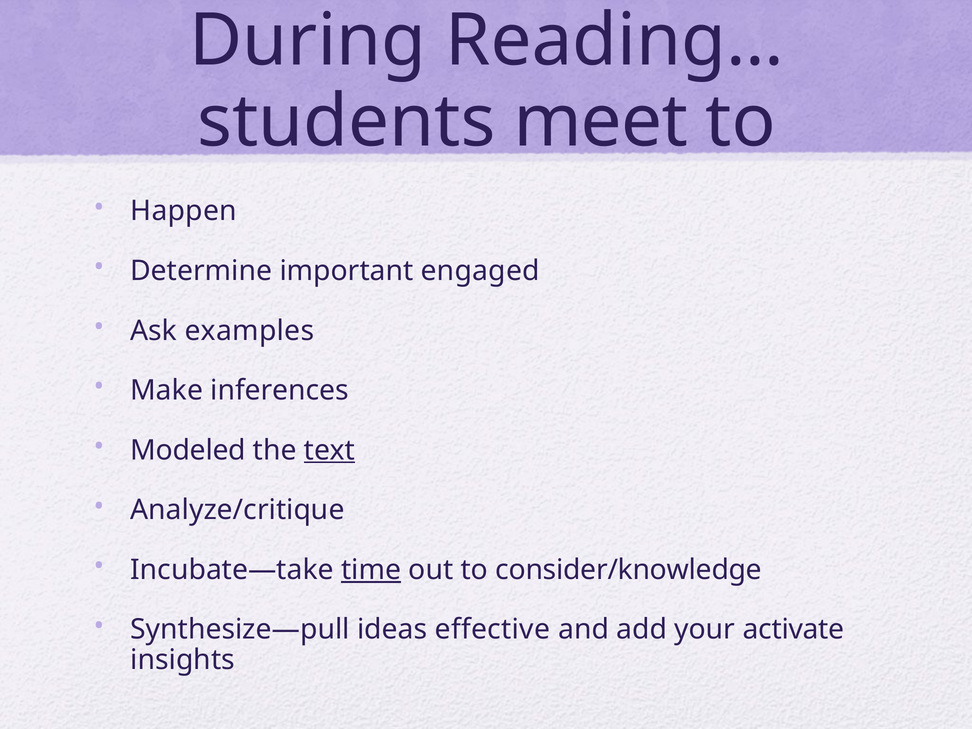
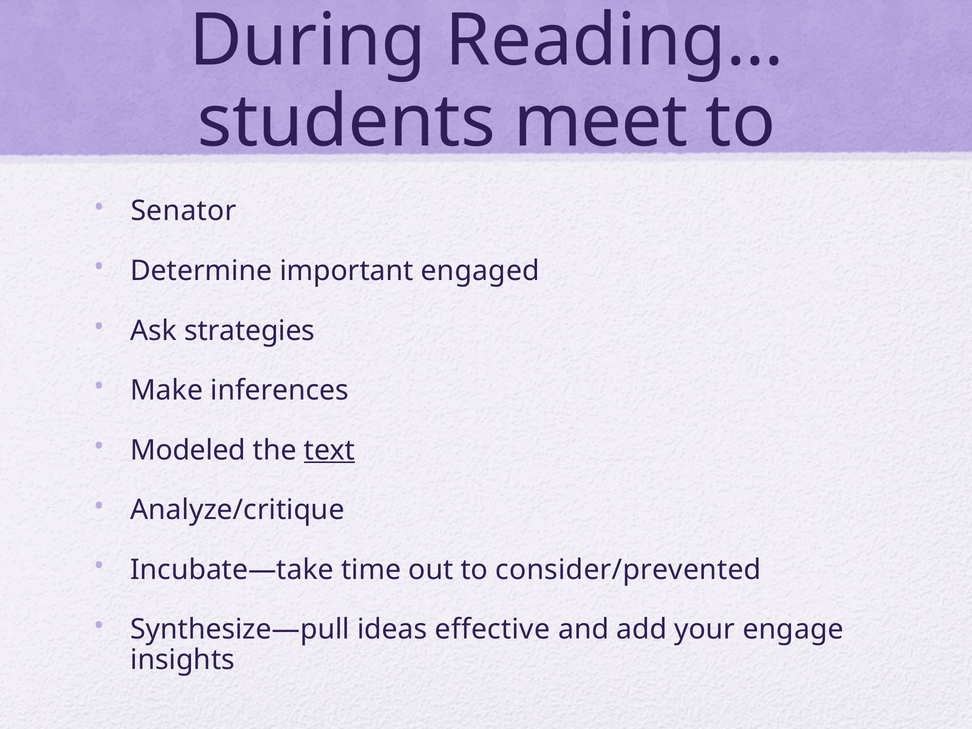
Happen: Happen -> Senator (184, 211)
examples: examples -> strategies (250, 331)
time underline: present -> none (371, 570)
consider/knowledge: consider/knowledge -> consider/prevented (628, 570)
activate: activate -> engage (793, 630)
